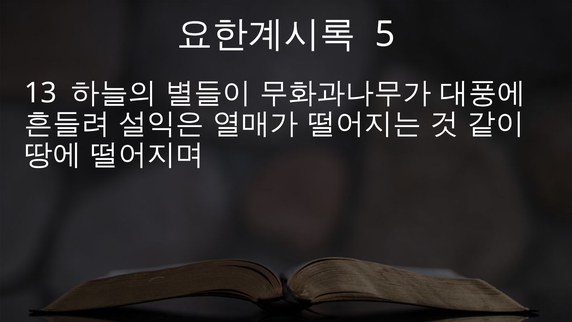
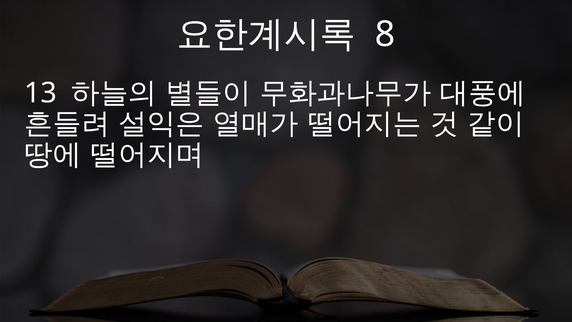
5: 5 -> 8 (385, 34)
